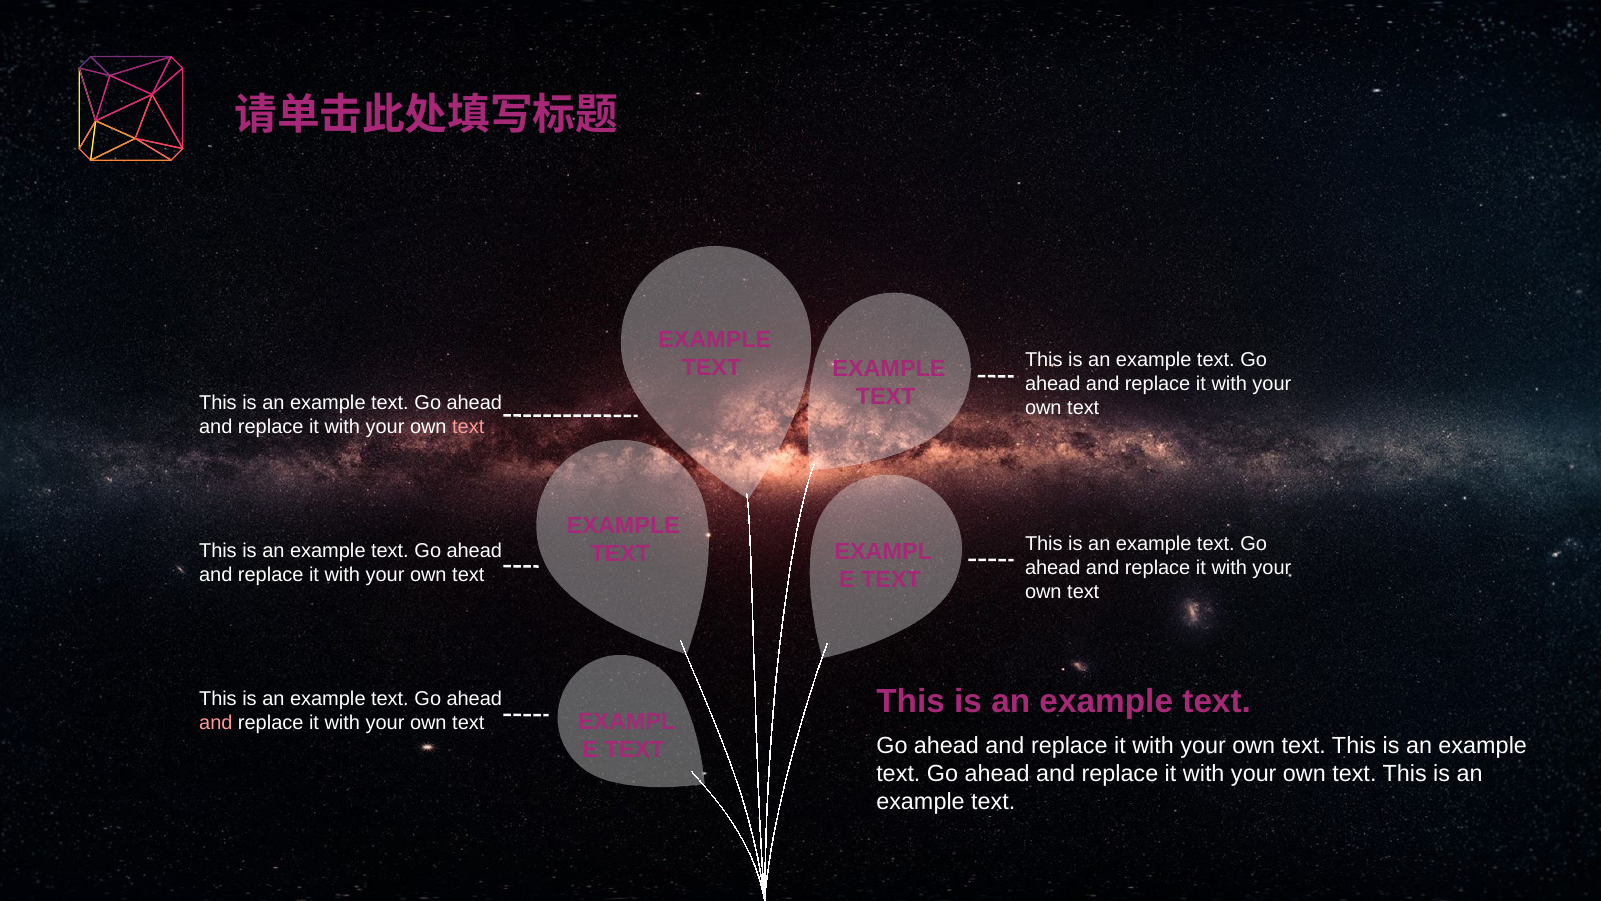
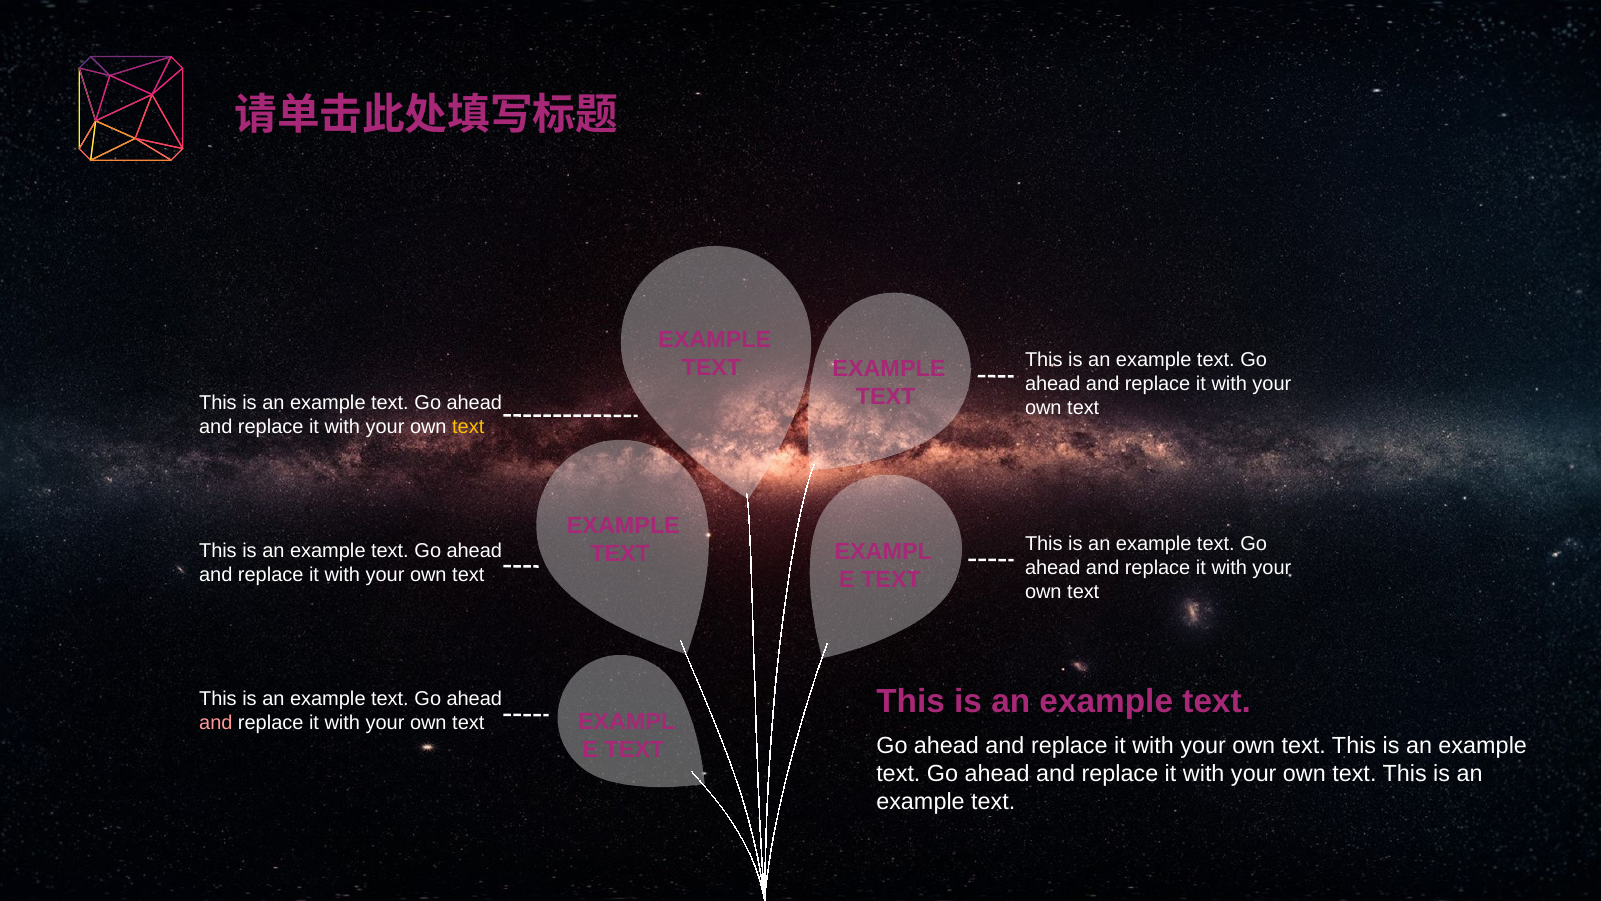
text colour: pink -> yellow (468, 427)
